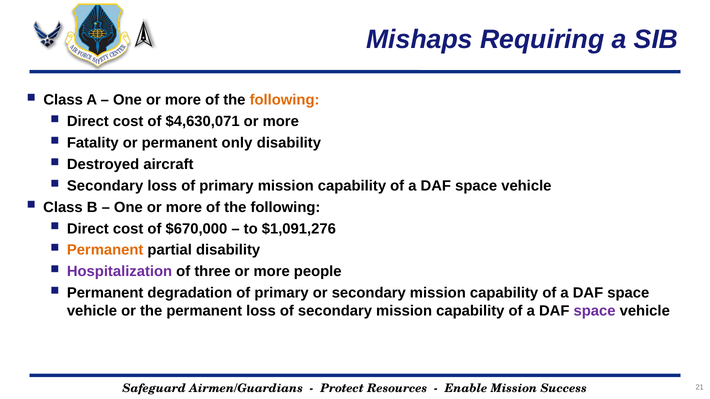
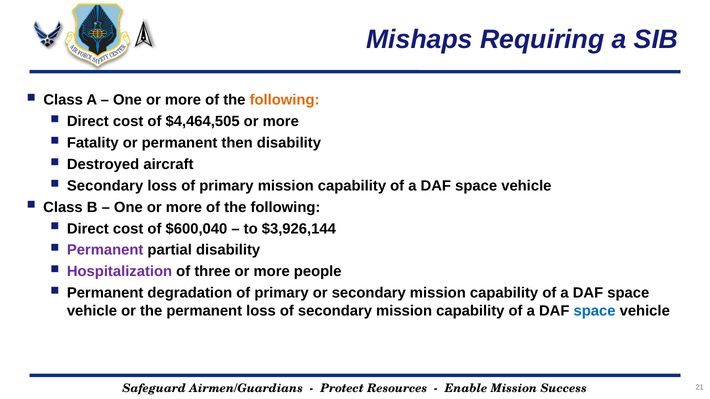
$4,630,071: $4,630,071 -> $4,464,505 (203, 122)
only: only -> then (237, 143)
$670,000: $670,000 -> $600,040 (196, 229)
$1,091,276: $1,091,276 -> $3,926,144 (299, 229)
Permanent colour: orange -> purple (105, 250)
space colour: purple -> blue (595, 311)
